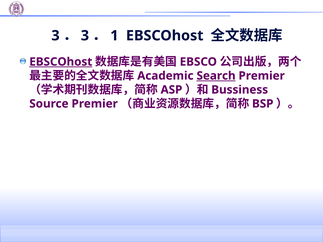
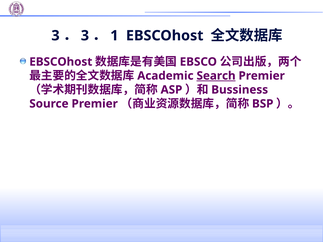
EBSCOhost underline: present -> none (61, 62)
